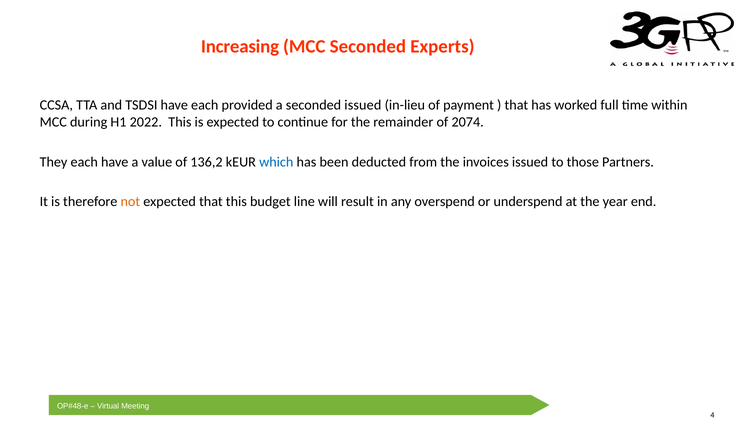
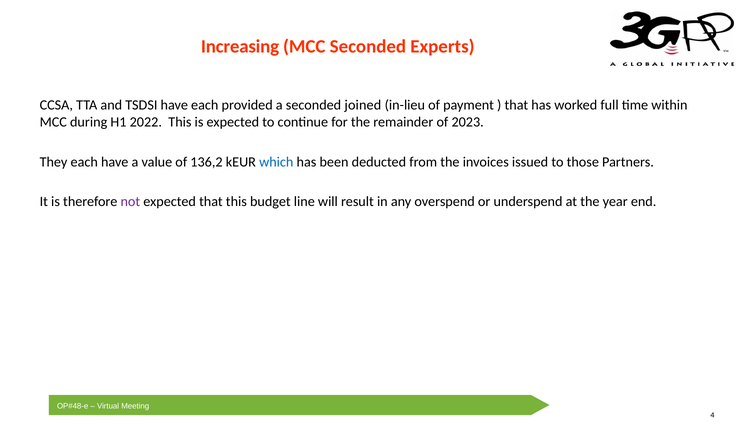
seconded issued: issued -> joined (363, 105)
2074: 2074 -> 2023 (468, 122)
not colour: orange -> purple (130, 202)
